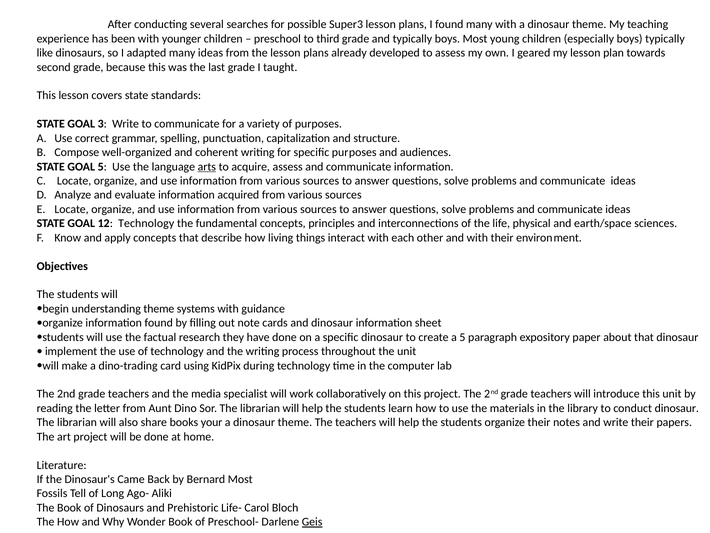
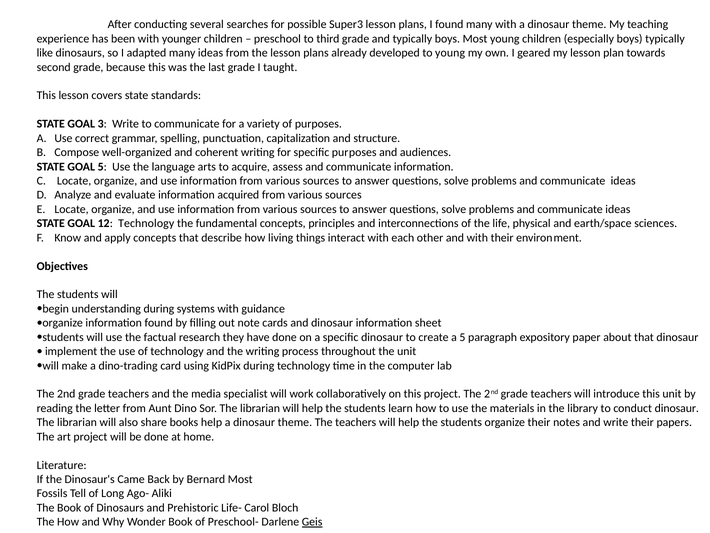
to assess: assess -> young (450, 53)
arts underline: present -> none (207, 166)
understanding theme: theme -> during (159, 308)
books your: your -> help (211, 422)
